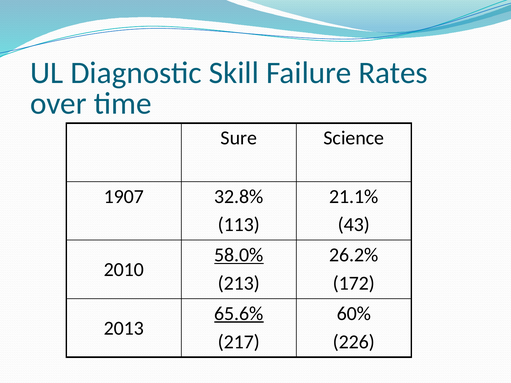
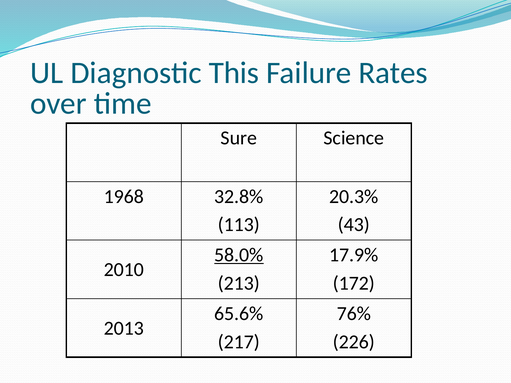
Skill: Skill -> This (234, 73)
1907: 1907 -> 1968 (124, 197)
21.1%: 21.1% -> 20.3% (354, 197)
26.2%: 26.2% -> 17.9% (354, 255)
65.6% underline: present -> none (239, 314)
60%: 60% -> 76% (354, 314)
